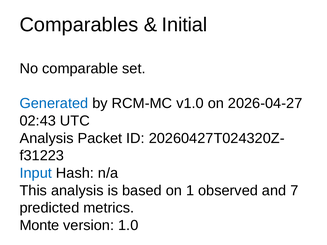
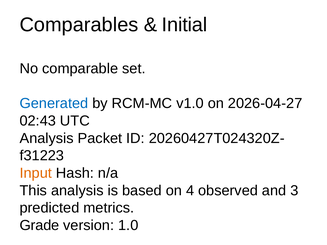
Input colour: blue -> orange (36, 173)
1: 1 -> 4 (190, 191)
7: 7 -> 3 (294, 191)
Monte: Monte -> Grade (39, 226)
